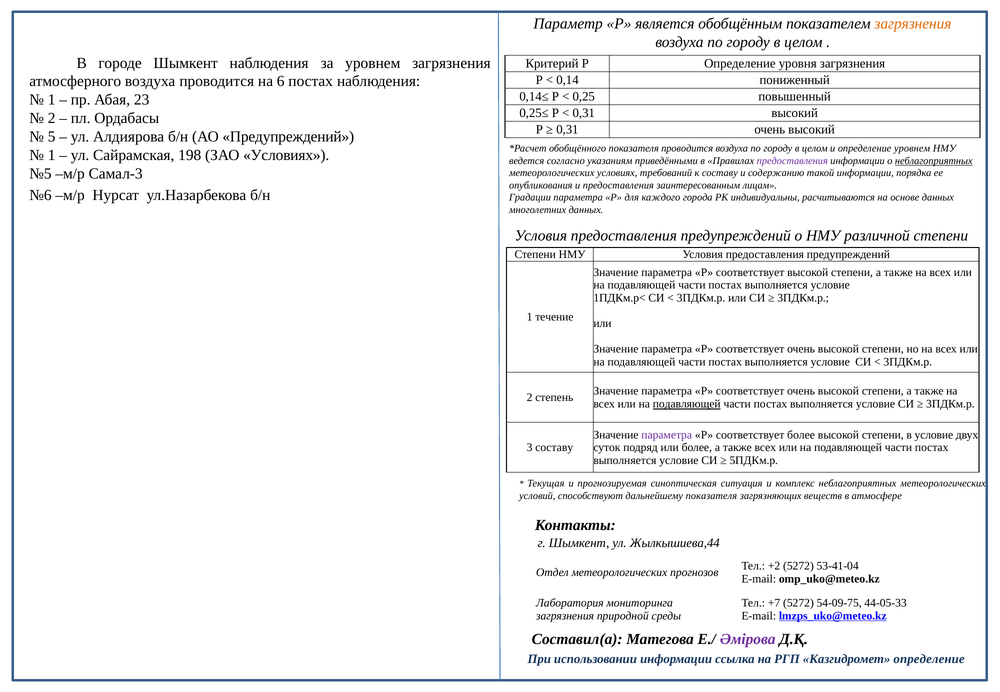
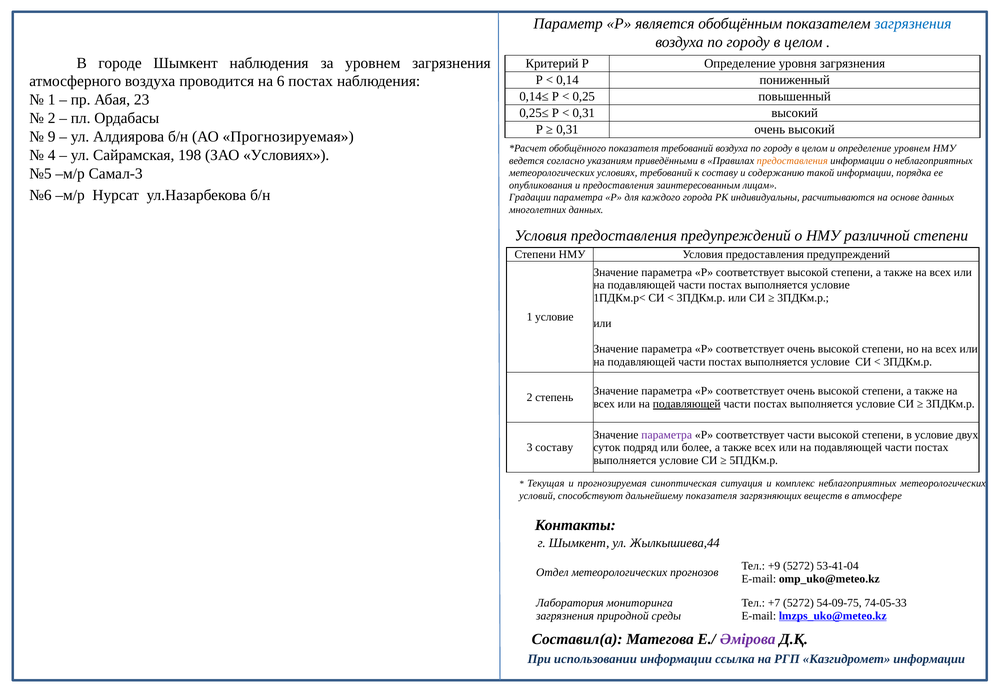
загрязнения colour: orange -> blue (913, 23)
5: 5 -> 9 (52, 137)
АО Предупреждений: Предупреждений -> Прогнозируемая (288, 137)
показателя проводится: проводится -> требований (687, 148)
1: 1 -> 4 (52, 155)
предоставления colour: purple -> orange (792, 161)
неблагоприятных underline: present -> none (934, 161)
1 течение: течение -> условие (554, 317)
соответствует более: более -> части (801, 435)
+2: +2 -> +9 (774, 566)
44-05-33: 44-05-33 -> 74-05-33 (886, 603)
Казгидромет определение: определение -> информации (929, 659)
